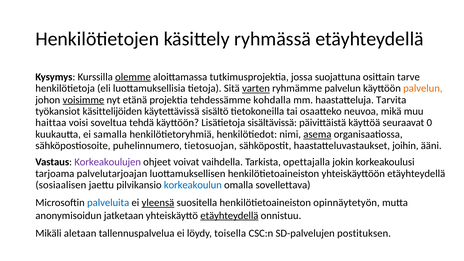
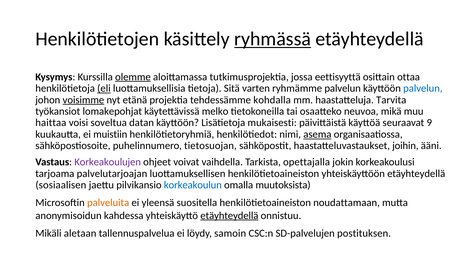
ryhmässä underline: none -> present (273, 39)
suojattuna: suojattuna -> eettisyyttä (338, 77)
tarve: tarve -> ottaa (409, 77)
eli underline: none -> present (104, 88)
varten underline: present -> none (256, 88)
palvelun colour: orange -> blue (423, 88)
käsittelijöiden: käsittelijöiden -> lomakepohjat (112, 111)
sisältö: sisältö -> melko (215, 111)
tehdä: tehdä -> datan (142, 123)
sisältävissä: sisältävissä -> mukaisesti (272, 123)
0: 0 -> 9 (429, 123)
samalla: samalla -> muistiin (110, 134)
sovellettava: sovellettava -> muutoksista (283, 185)
palveluita colour: blue -> orange (108, 203)
yleensä underline: present -> none (158, 203)
opinnäytetyön: opinnäytetyön -> noudattamaan (347, 203)
jatketaan: jatketaan -> kahdessa (124, 216)
toisella: toisella -> samoin (230, 233)
